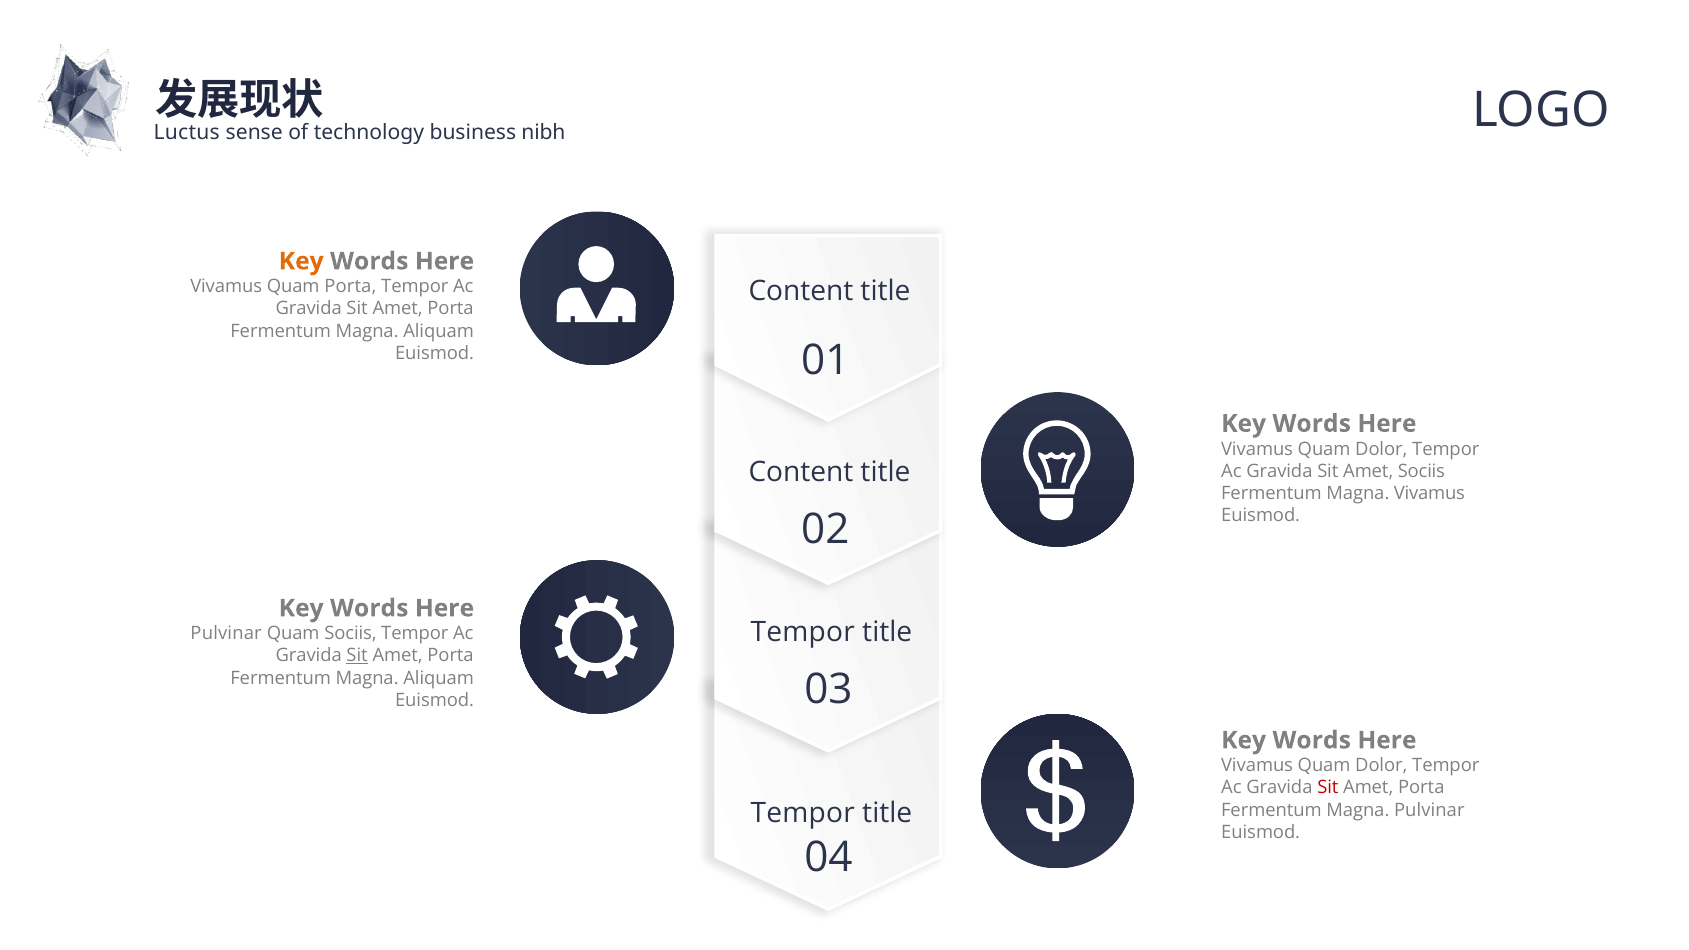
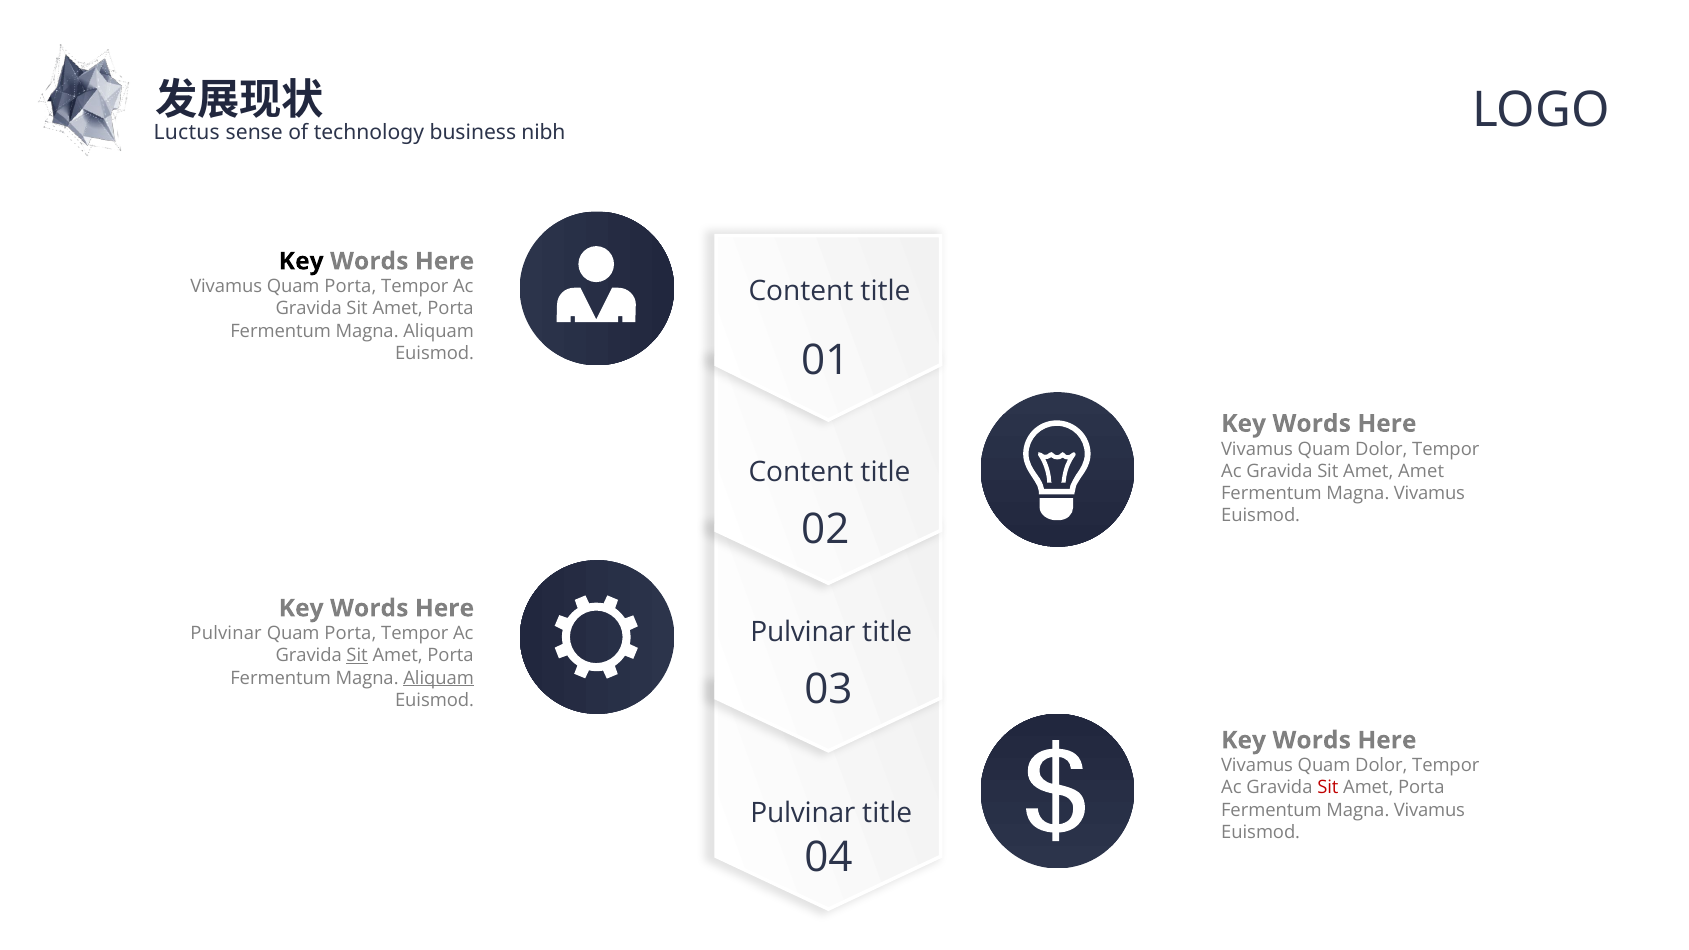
Key colour: orange -> black (301, 261)
Amet Sociis: Sociis -> Amet (1421, 471)
Tempor: Tempor -> Pulvinar (803, 632)
Sociis: Sociis -> Porta (350, 634)
Aliquam underline: none -> present (439, 678)
Tempor: Tempor -> Pulvinar (803, 813)
Pulvinar: Pulvinar -> Vivamus (1429, 810)
